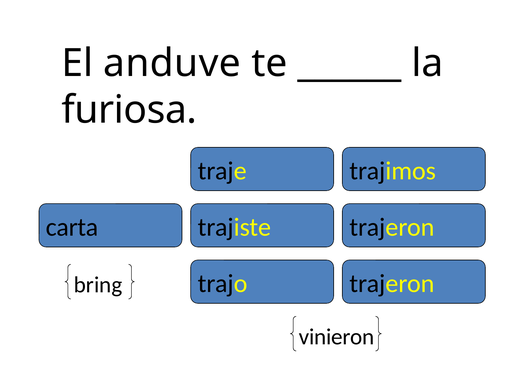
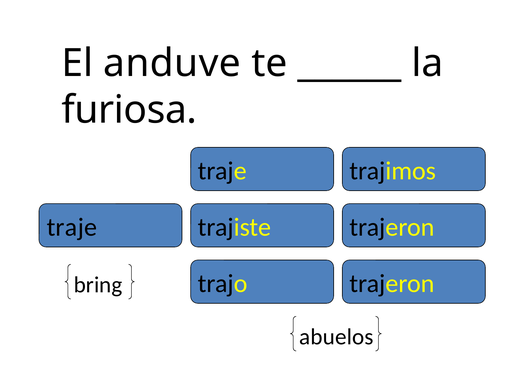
carta: carta -> traje (72, 227)
vinieron: vinieron -> abuelos (336, 337)
